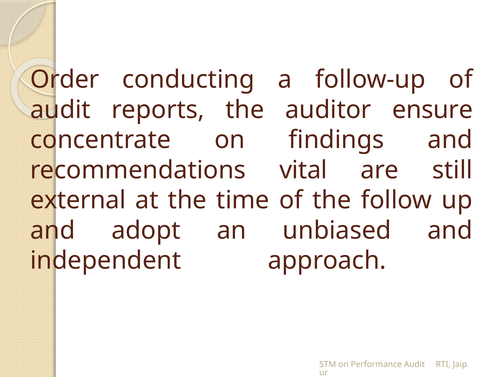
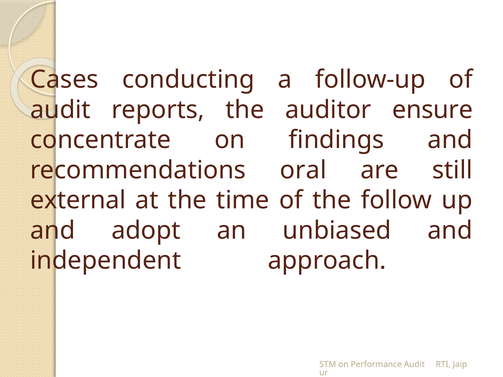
Order: Order -> Cases (64, 80)
vital: vital -> oral (303, 170)
